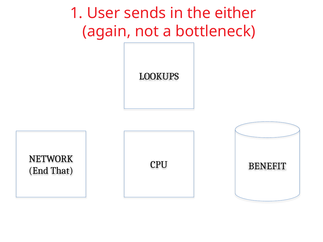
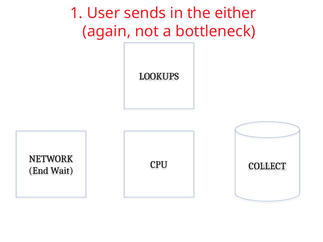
BENEFIT: BENEFIT -> COLLECT (267, 166)
That: That -> Wait (62, 171)
